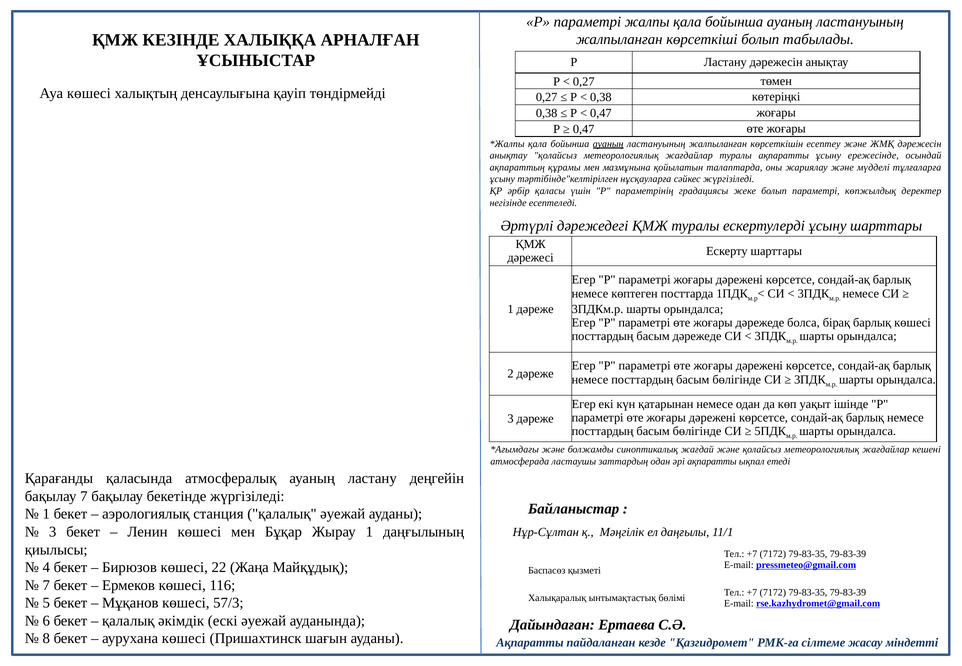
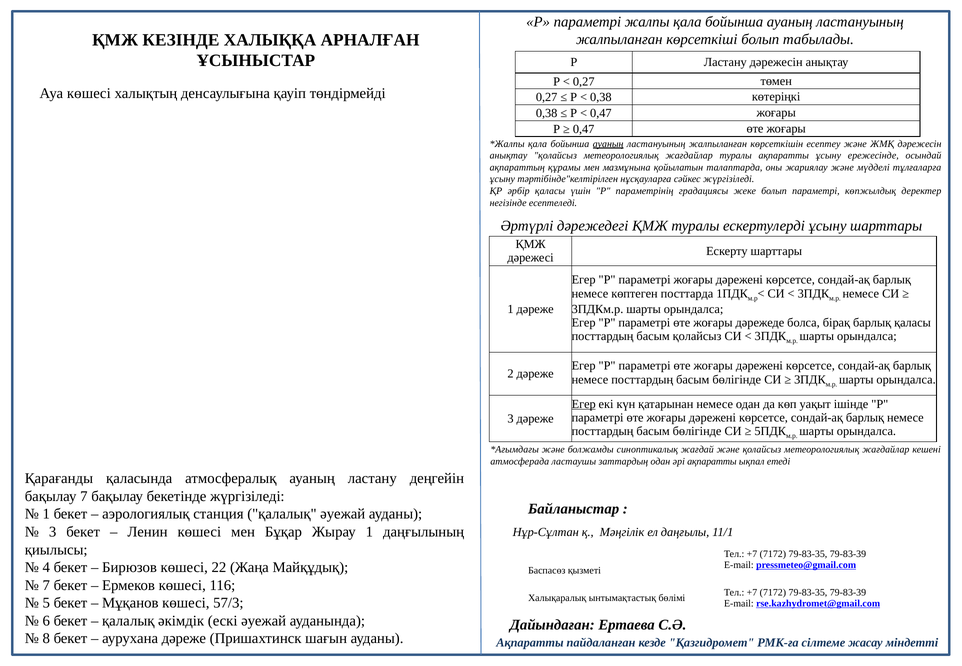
барлық көшесі: көшесі -> қаласы (913, 323)
басым дәрежеде: дәрежеде -> қолайсыз (697, 336)
Егер underline: none -> present (584, 404)
аурухана көшесі: көшесі -> дәреже (184, 638)
